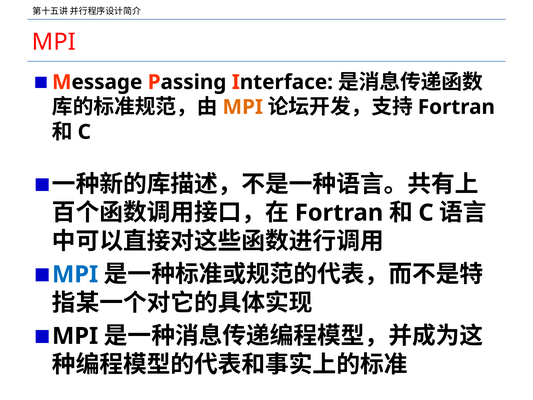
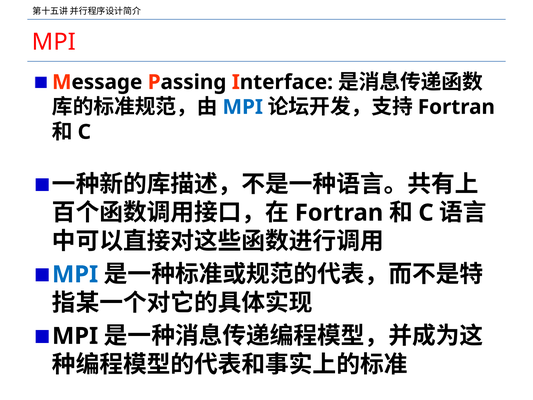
MPI colour: orange -> blue (243, 107)
